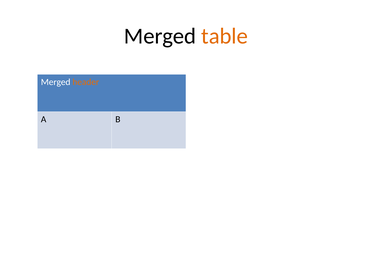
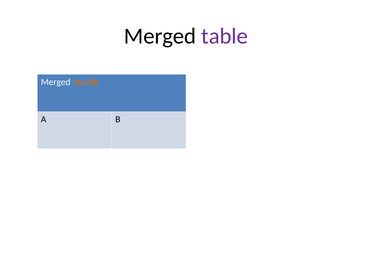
table colour: orange -> purple (225, 36)
